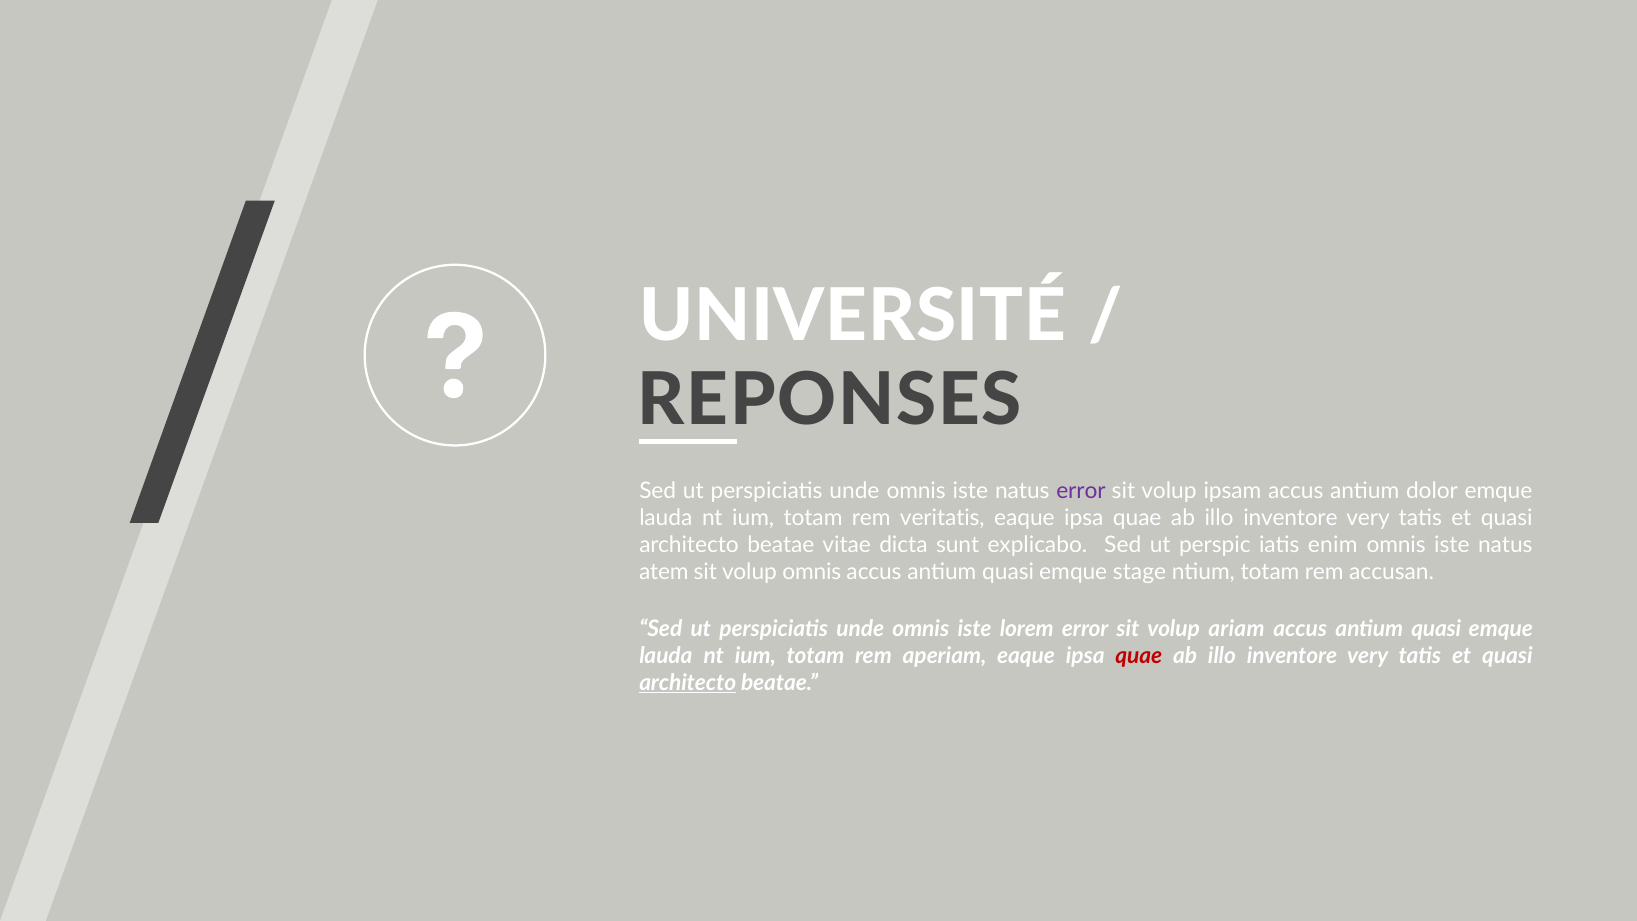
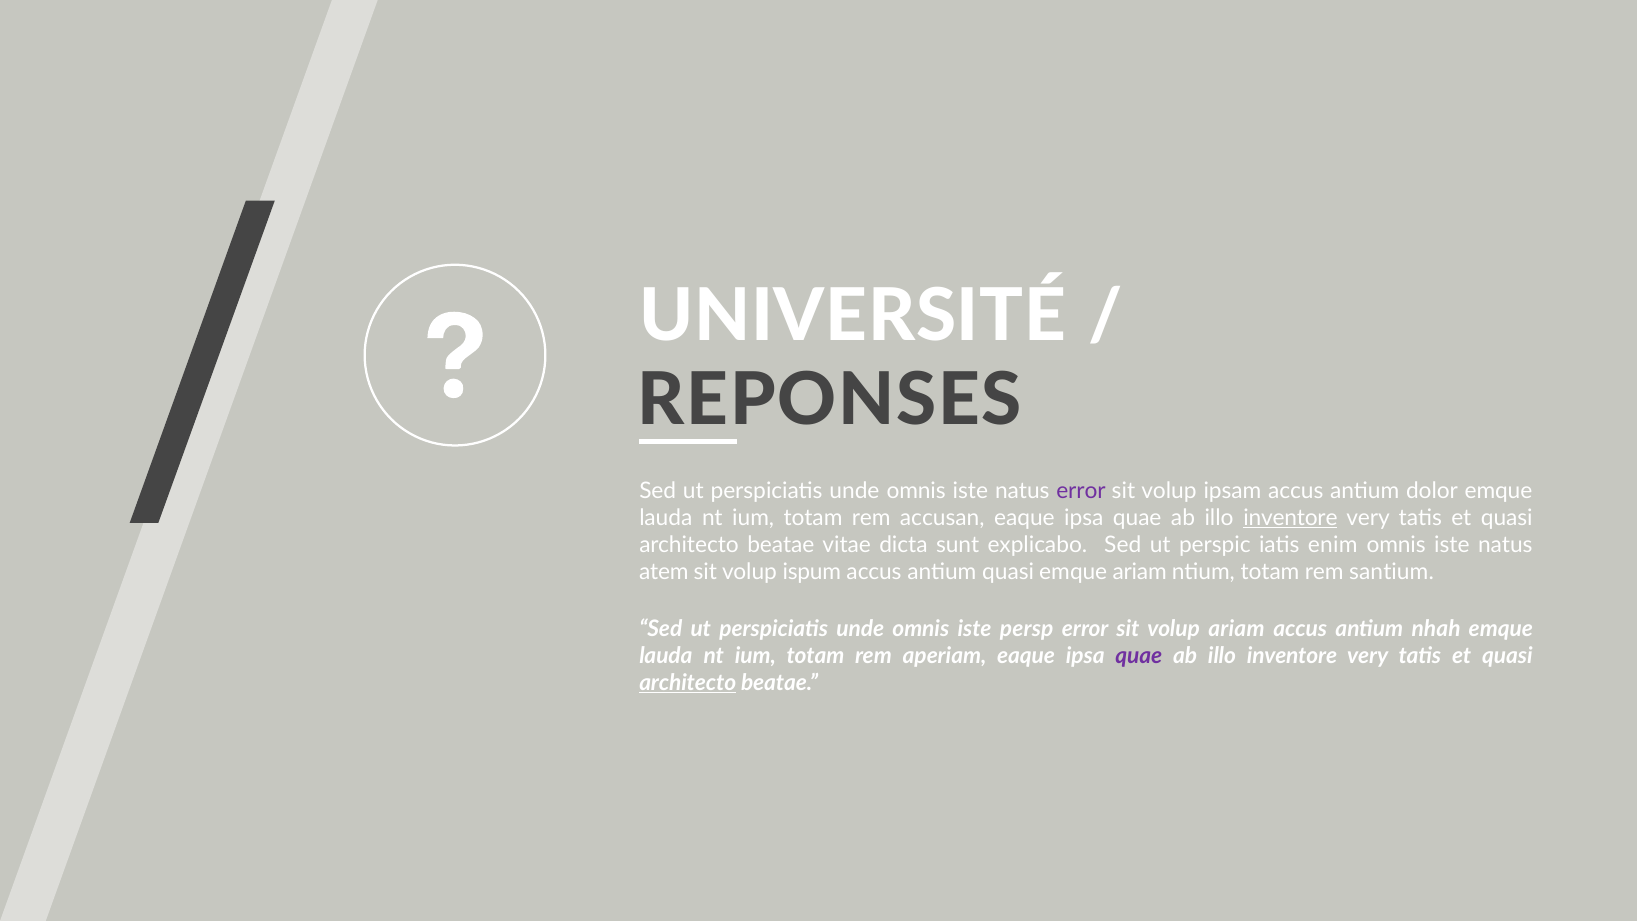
veritatis: veritatis -> accusan (942, 518)
inventore underline: none -> present (1290, 518)
volup omnis: omnis -> ispum (812, 572)
emque stage: stage -> ariam (1140, 572)
accusan: accusan -> santium (1392, 572)
lorem: lorem -> persp (1027, 629)
quasi: quasi -> nhah (1436, 629)
quae colour: red -> purple (1139, 656)
